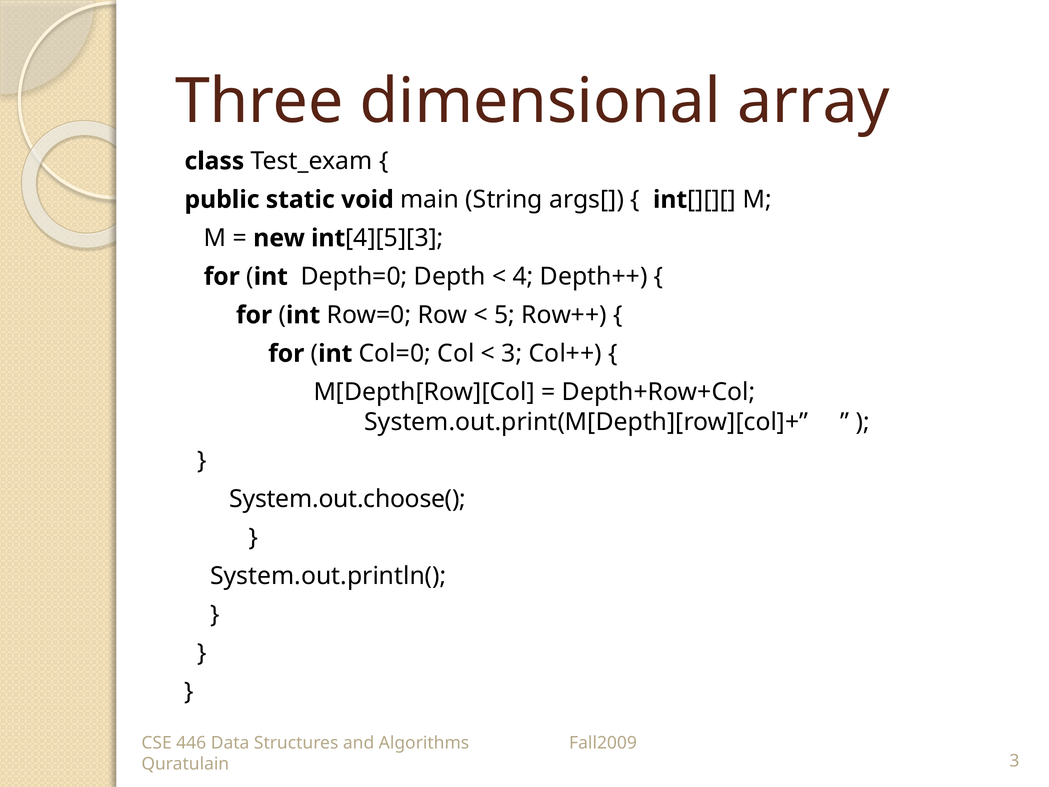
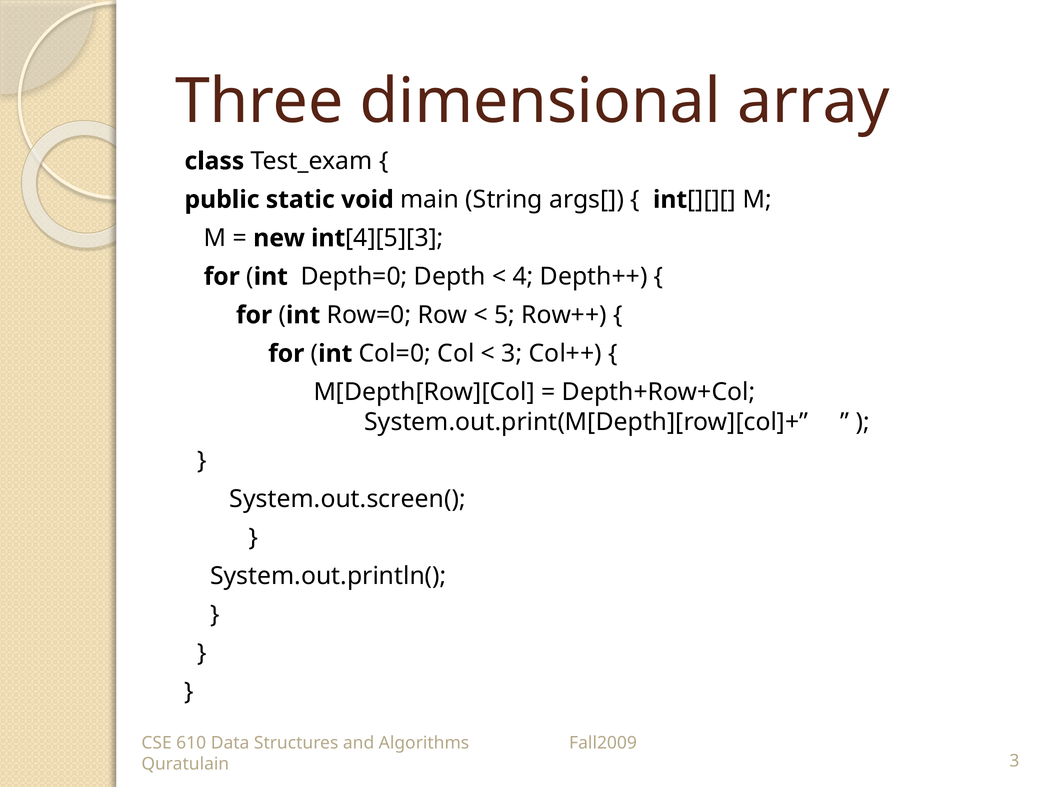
System.out.choose(: System.out.choose( -> System.out.screen( (348, 499)
446: 446 -> 610 (191, 743)
